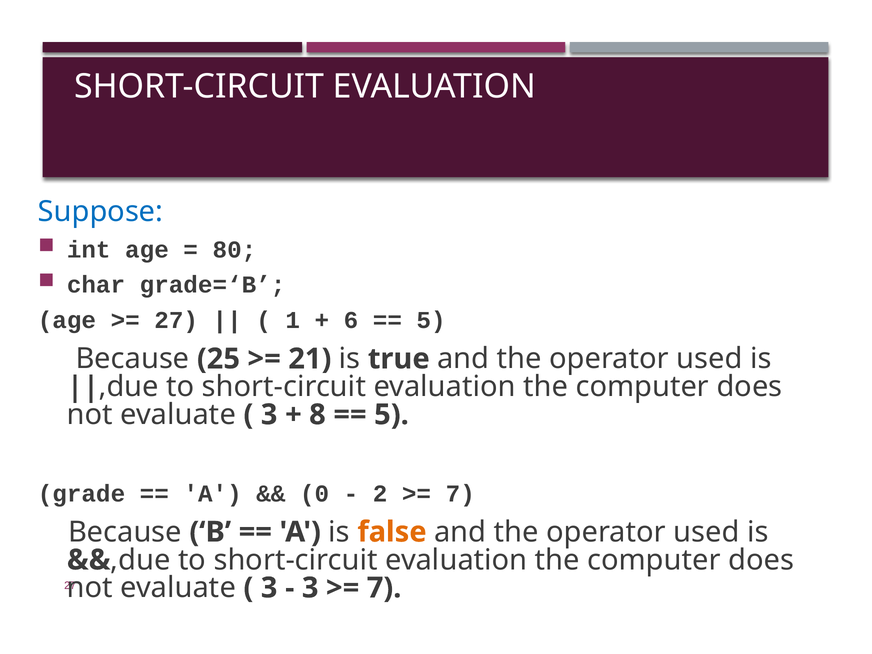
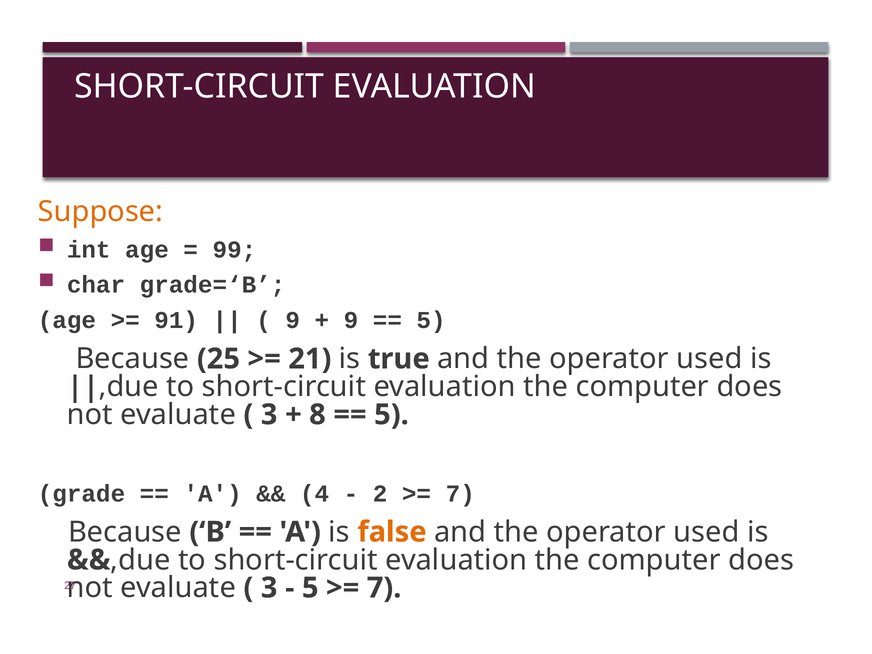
Suppose colour: blue -> orange (100, 212)
80: 80 -> 99 (234, 250)
27: 27 -> 91 (176, 320)
1: 1 -> 9 (293, 320)
6: 6 -> 9 (351, 320)
0: 0 -> 4 (315, 494)
3: 3 -> 5 (310, 588)
